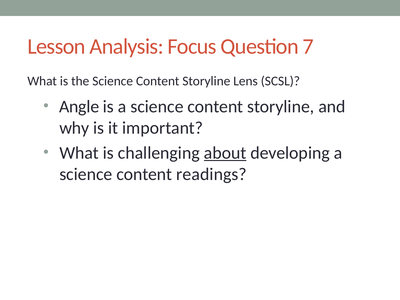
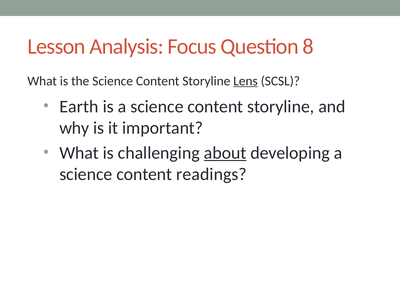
7: 7 -> 8 (308, 47)
Lens underline: none -> present (246, 81)
Angle: Angle -> Earth (79, 107)
